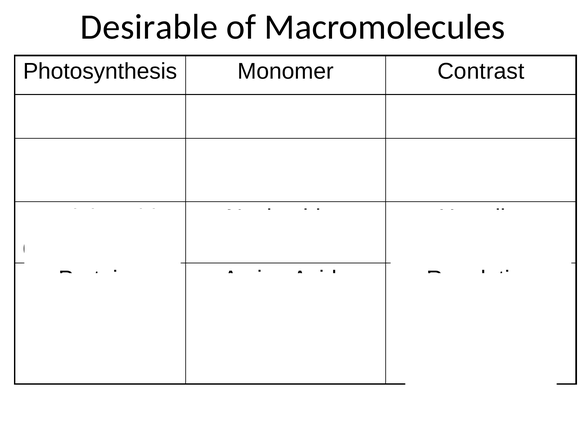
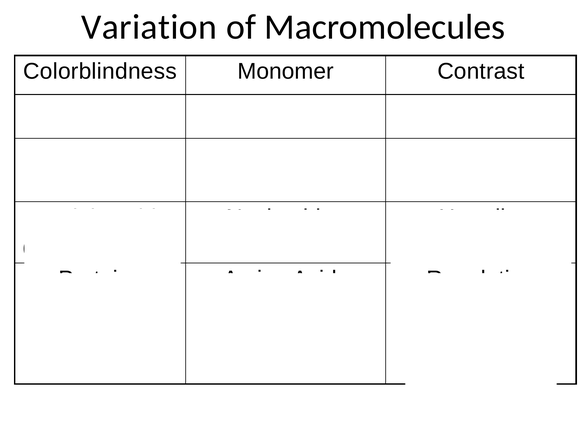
Desirable: Desirable -> Variation (149, 27)
Photosynthesis: Photosynthesis -> Colorblindness (100, 72)
